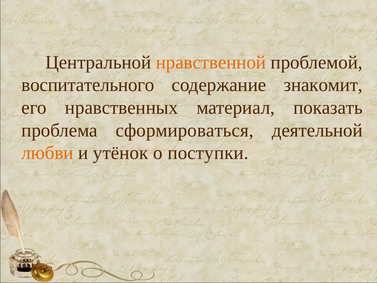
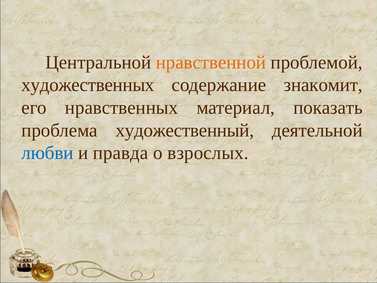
воспитательного: воспитательного -> художественных (88, 85)
сформироваться: сформироваться -> художественный (185, 130)
любви colour: orange -> blue (47, 153)
утёнок: утёнок -> правда (121, 153)
поступки: поступки -> взрослых (208, 153)
